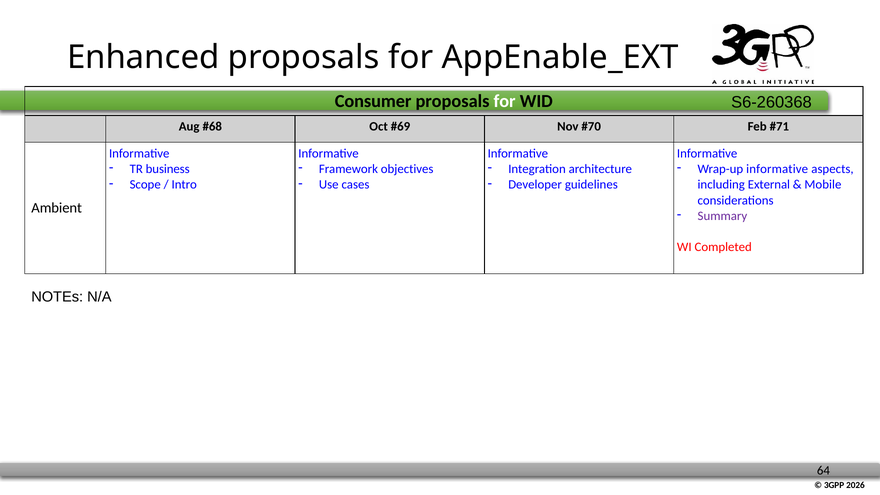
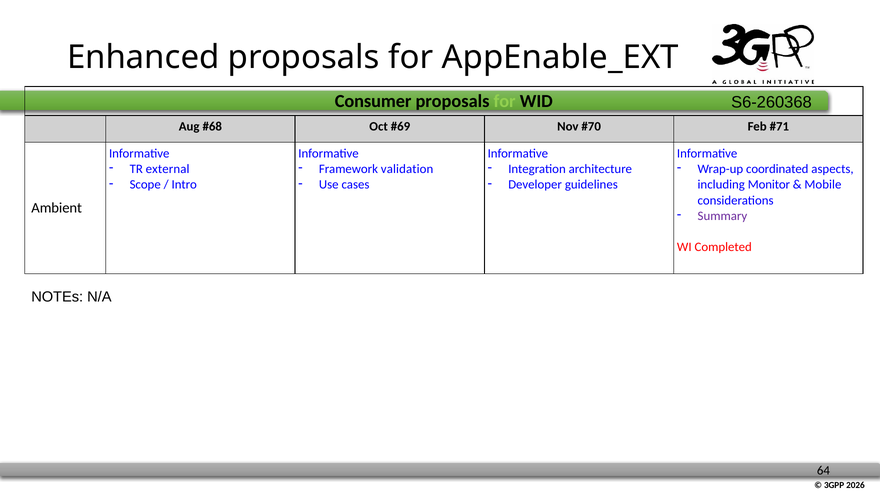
for colour: white -> light green (505, 101)
business: business -> external (168, 169)
objectives: objectives -> validation (407, 169)
Wrap-up informative: informative -> coordinated (777, 169)
External: External -> Monitor (769, 185)
